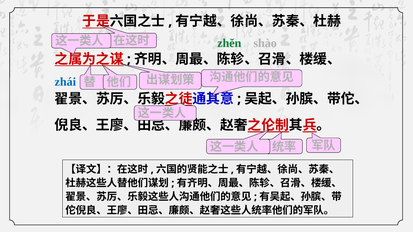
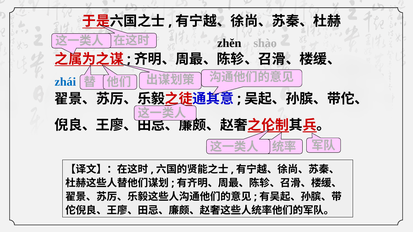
zhěn colour: green -> black (229, 43)
